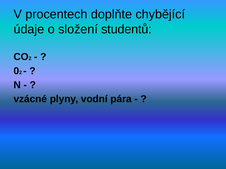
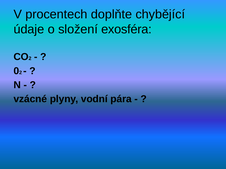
studentů: studentů -> exosféra (126, 29)
